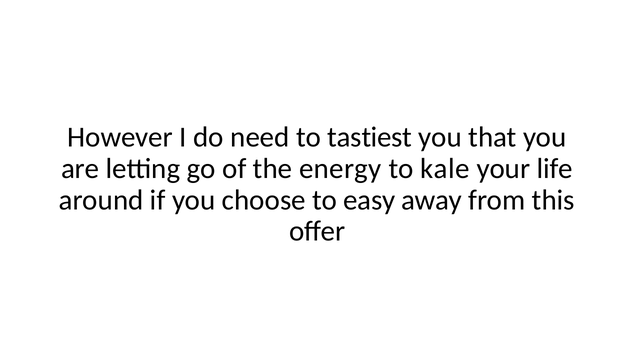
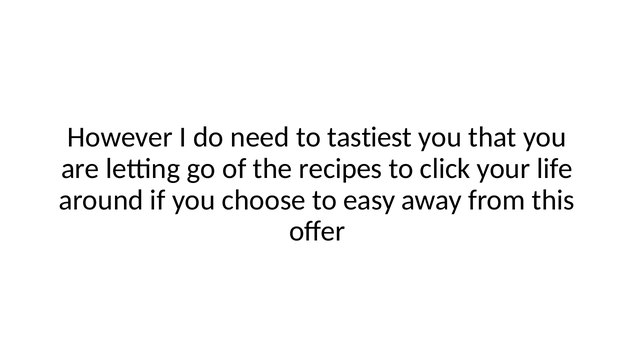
energy: energy -> recipes (341, 169)
kale: kale -> click (445, 169)
